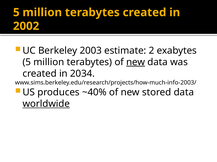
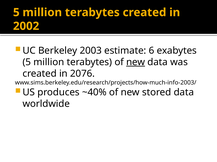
2: 2 -> 6 (152, 51)
2034: 2034 -> 2076 (82, 74)
worldwide underline: present -> none (46, 104)
